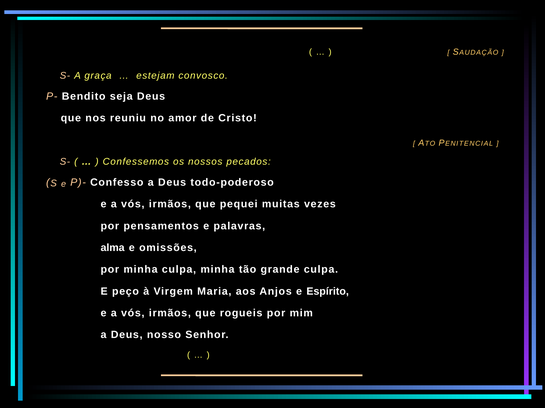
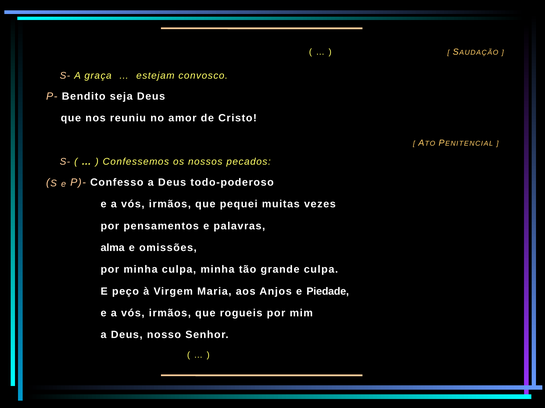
Espírito: Espírito -> Piedade (328, 292)
